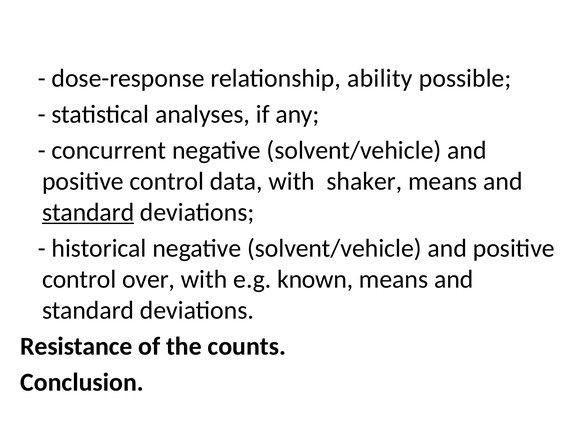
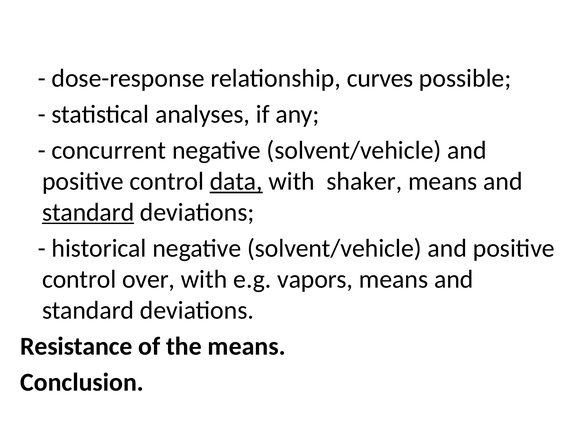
ability: ability -> curves (380, 78)
data underline: none -> present (236, 181)
known: known -> vapors (315, 279)
the counts: counts -> means (247, 346)
